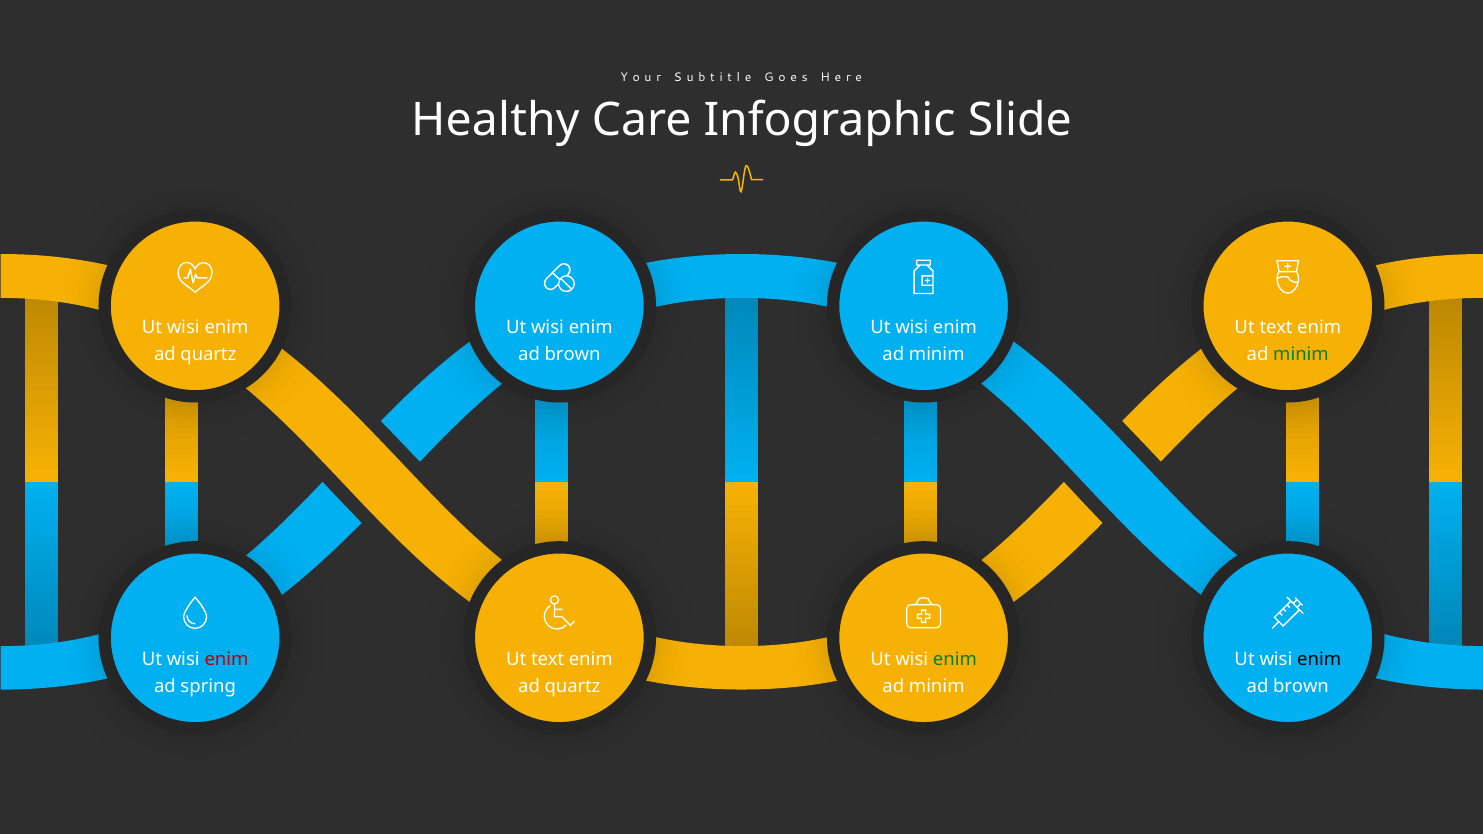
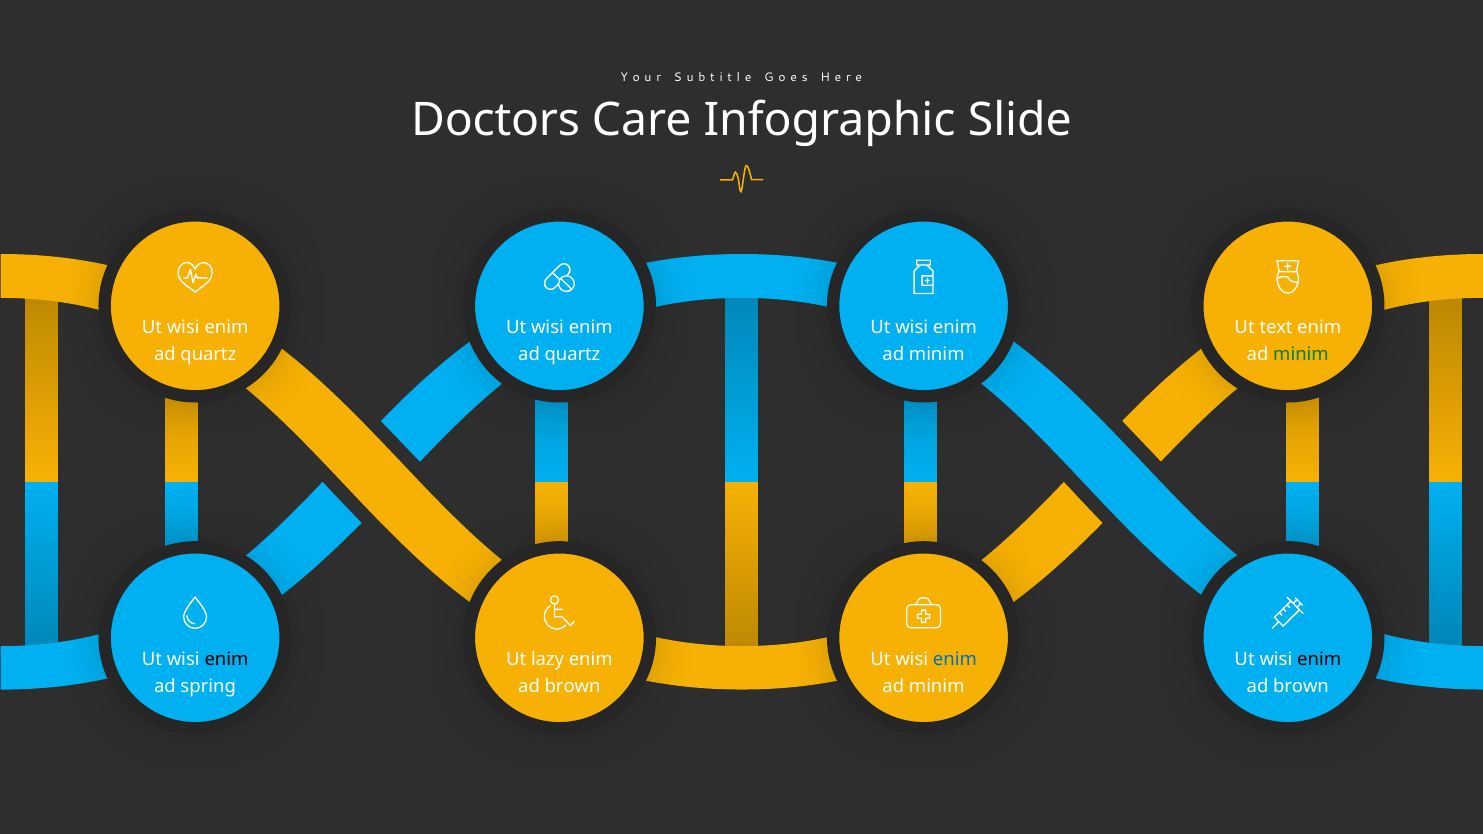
Healthy: Healthy -> Doctors (496, 121)
brown: brown -> quartz (573, 354)
enim colour: red -> black (227, 659)
text: text -> lazy (548, 659)
enim colour: green -> blue (955, 659)
quartz: quartz -> brown (573, 686)
